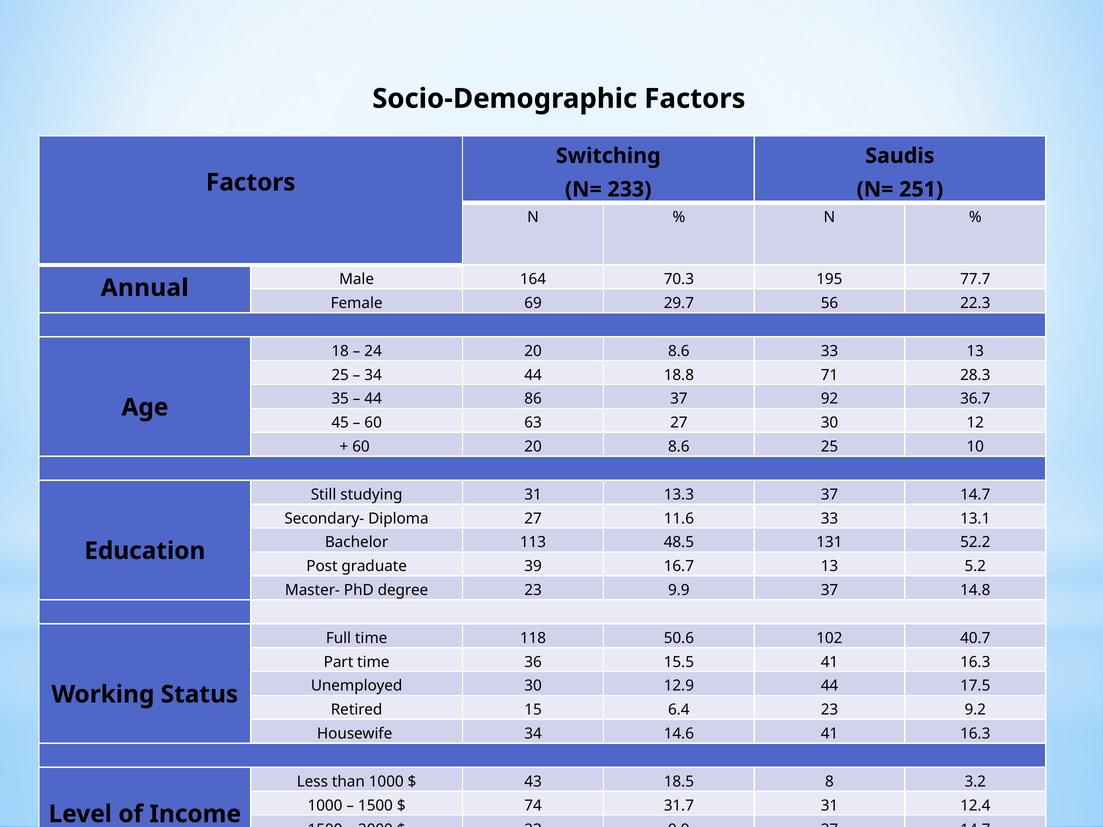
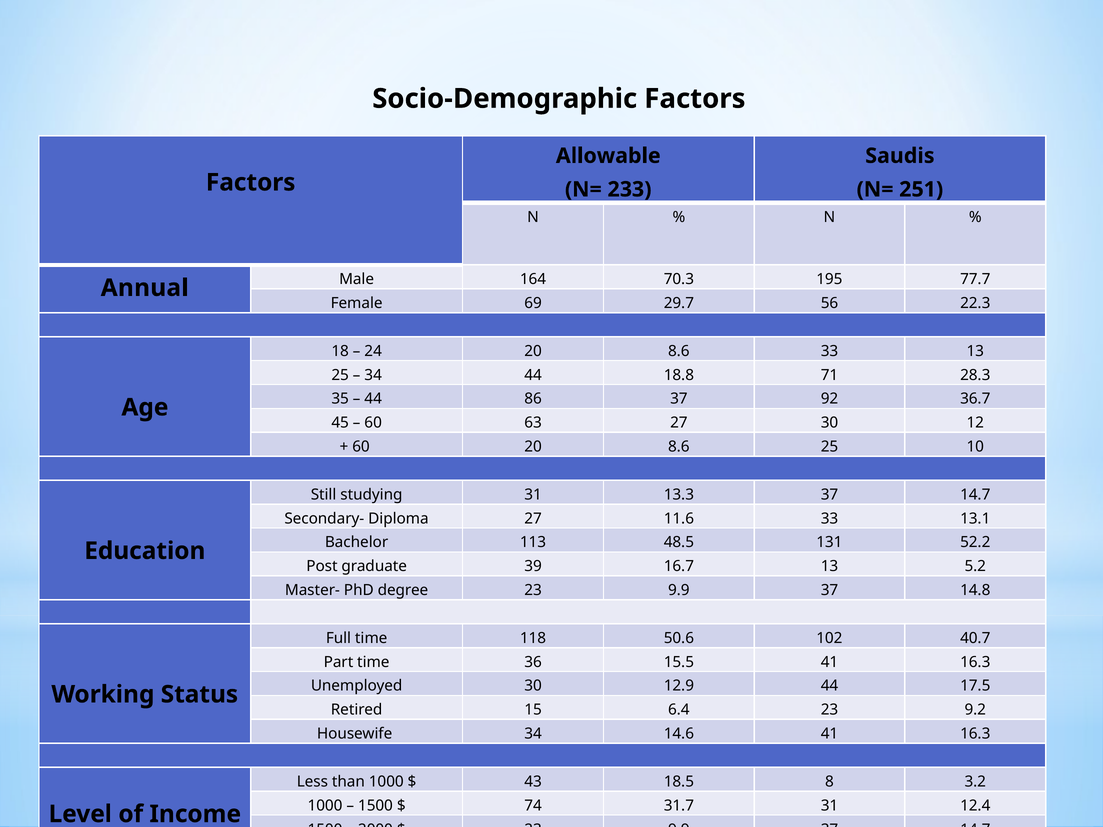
Switching: Switching -> Allowable (608, 156)
